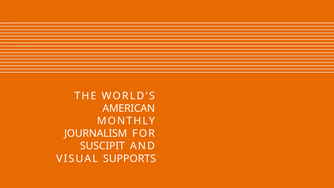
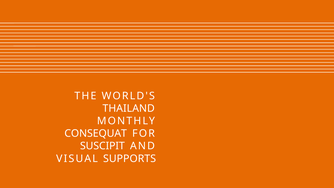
AMERICAN: AMERICAN -> THAILAND (129, 108)
JOURNALISM: JOURNALISM -> CONSEQUAT (96, 133)
